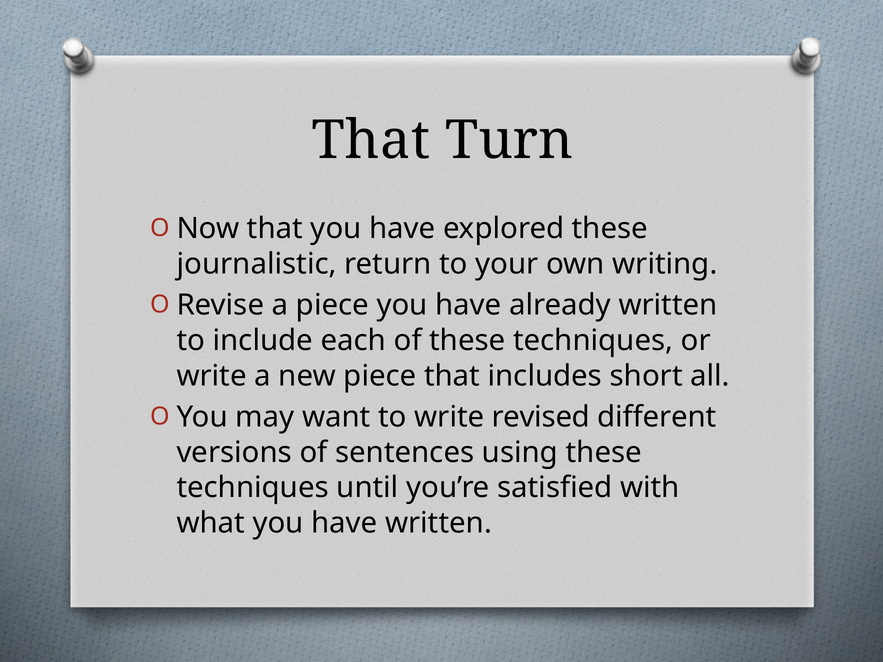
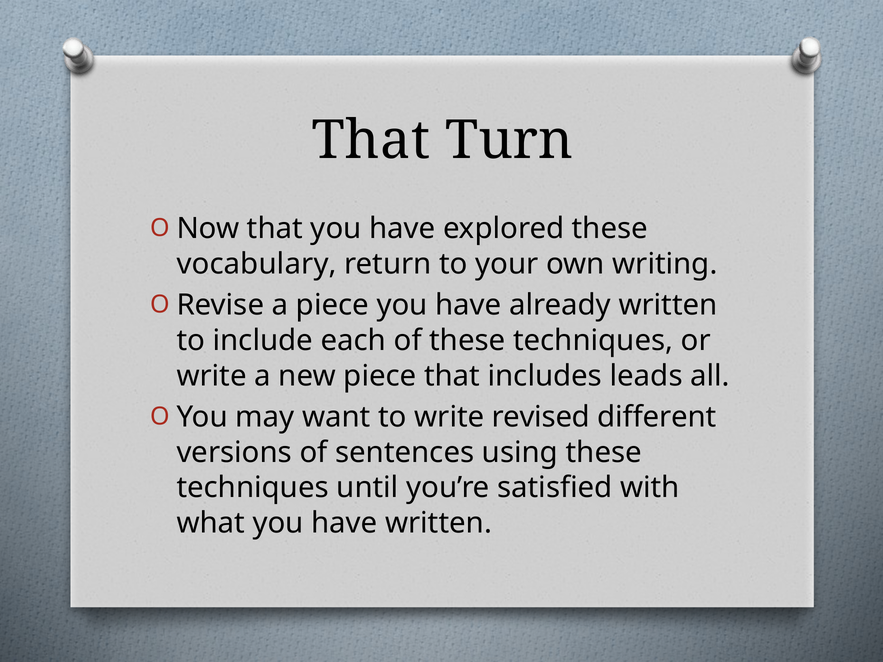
journalistic: journalistic -> vocabulary (257, 264)
short: short -> leads (646, 376)
